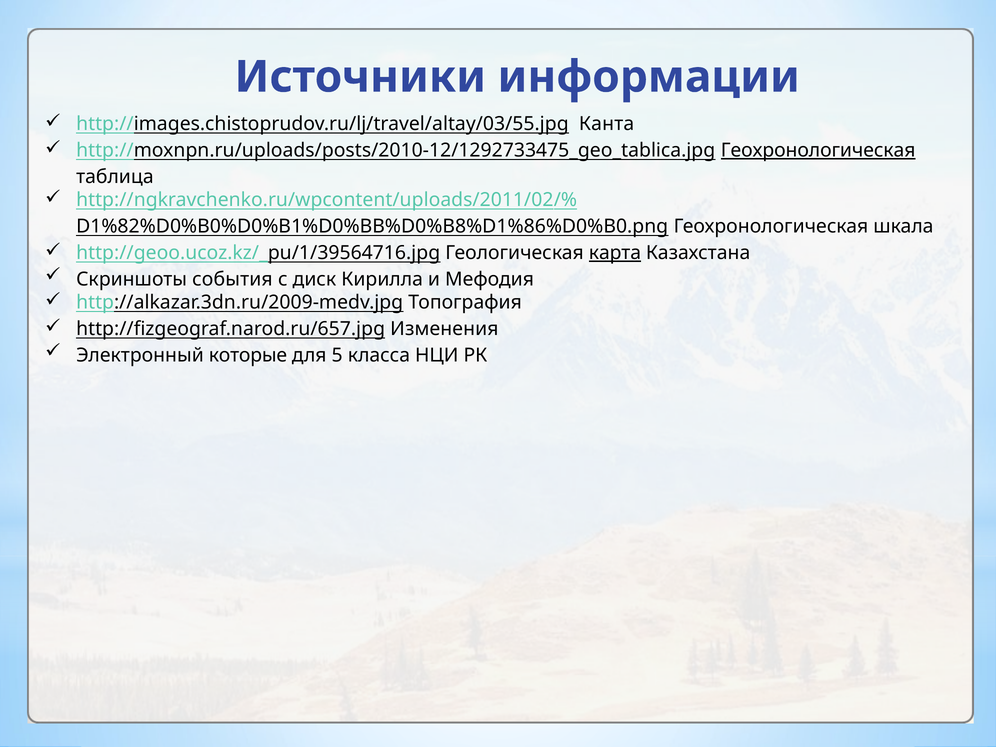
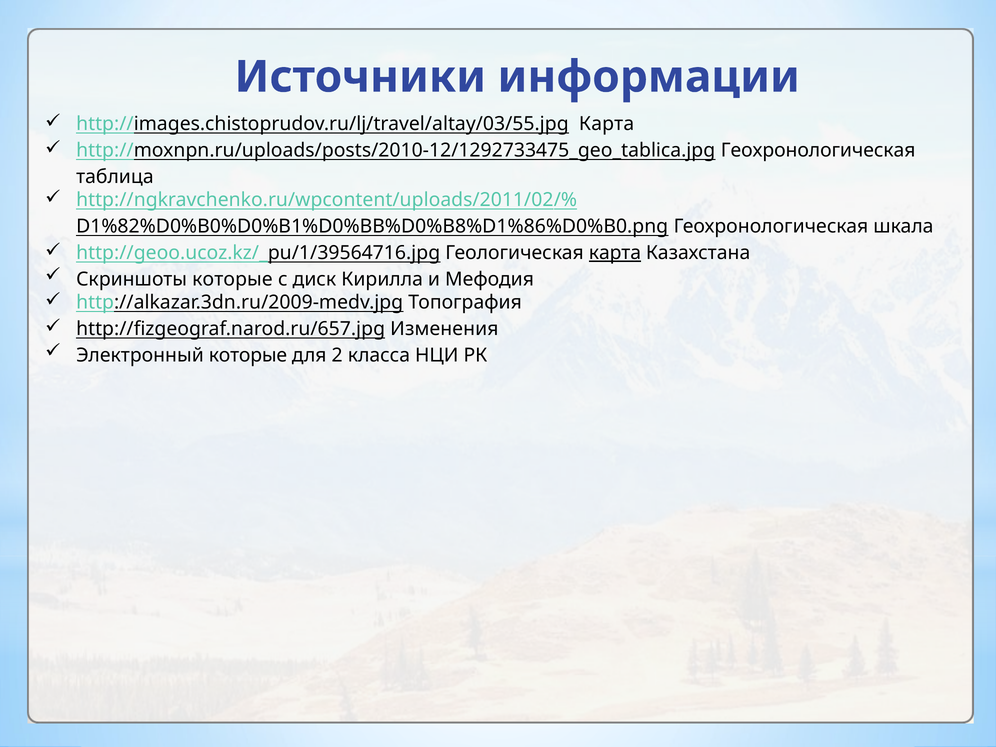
http://images.chistoprudov.ru/lj/travel/altay/03/55.jpg Канта: Канта -> Карта (607, 124)
Геохронологическая underline: present -> none (818, 150)
Скриншоты события: события -> которые (232, 279)
5: 5 -> 2 (337, 355)
